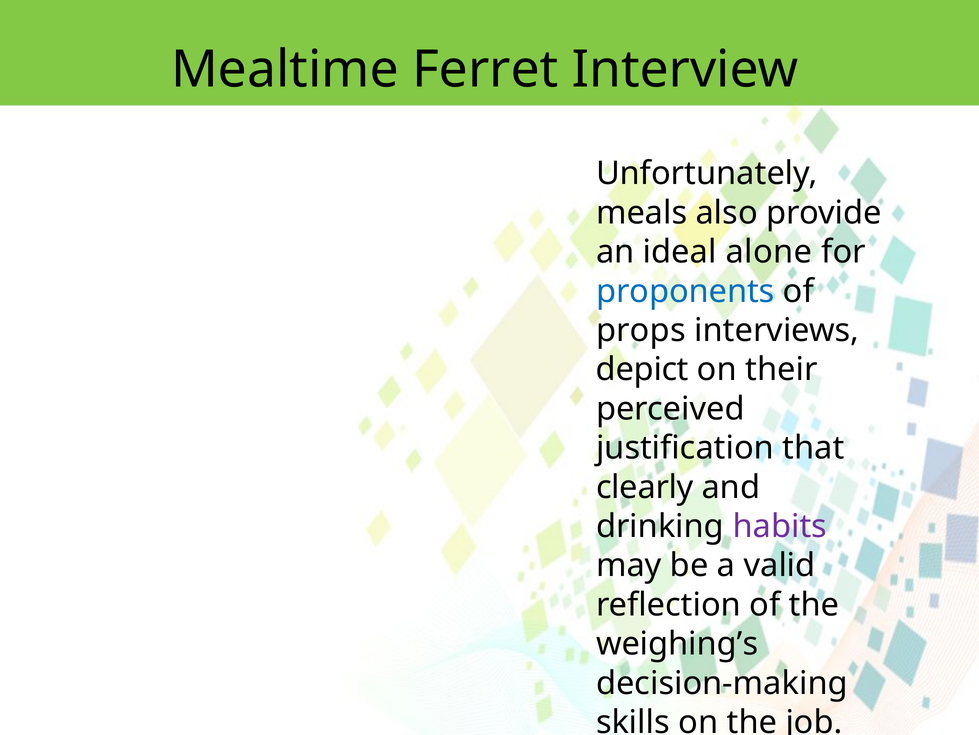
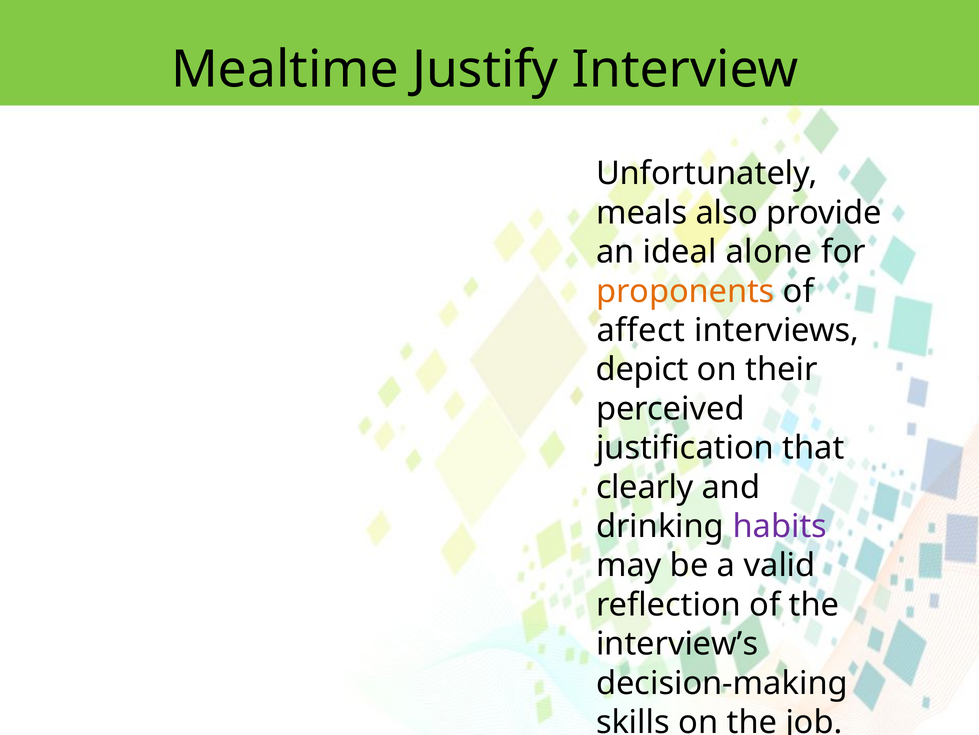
Ferret: Ferret -> Justify (485, 70)
proponents colour: blue -> orange (685, 291)
props: props -> affect (641, 330)
weighing’s: weighing’s -> interview’s (677, 643)
